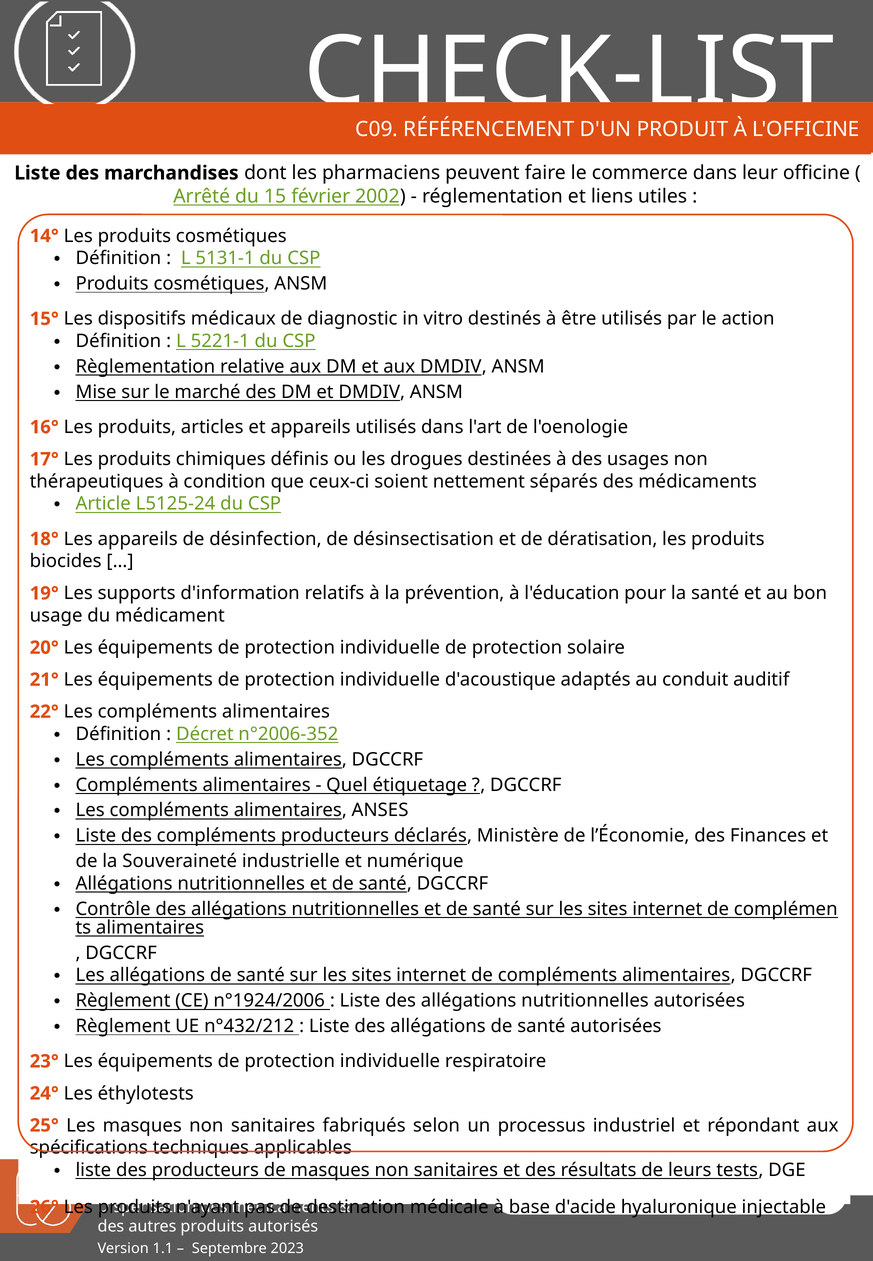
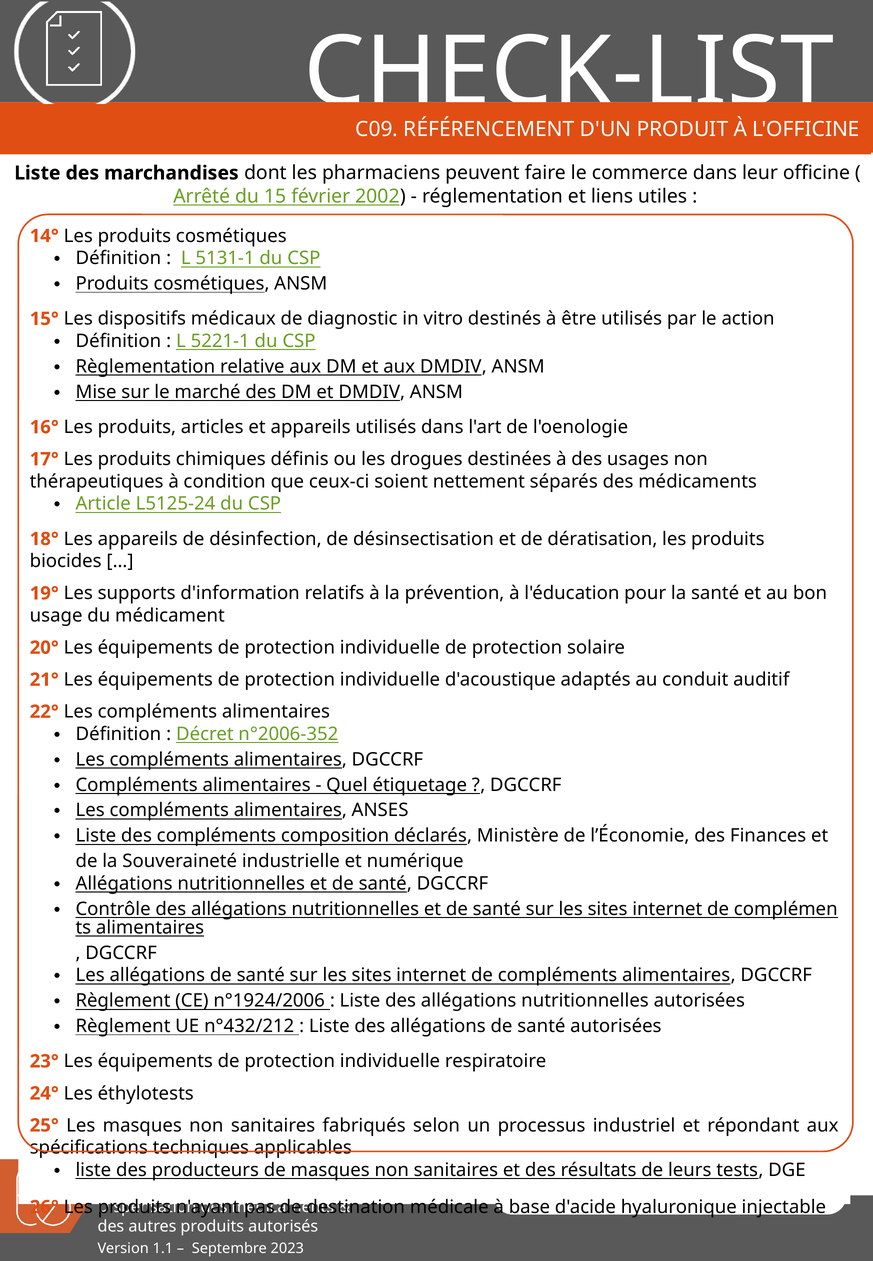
compléments producteurs: producteurs -> composition (335, 836)
